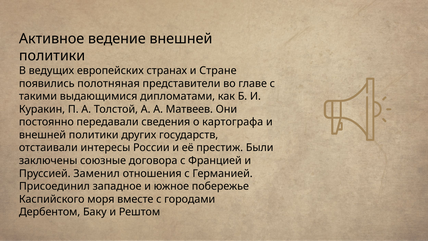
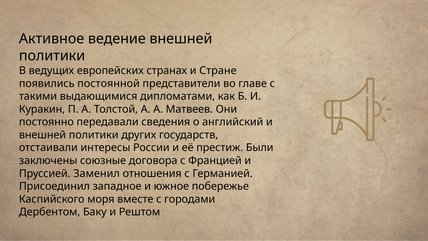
полотняная: полотняная -> постоянной (109, 83)
картографа: картографа -> английский (233, 122)
